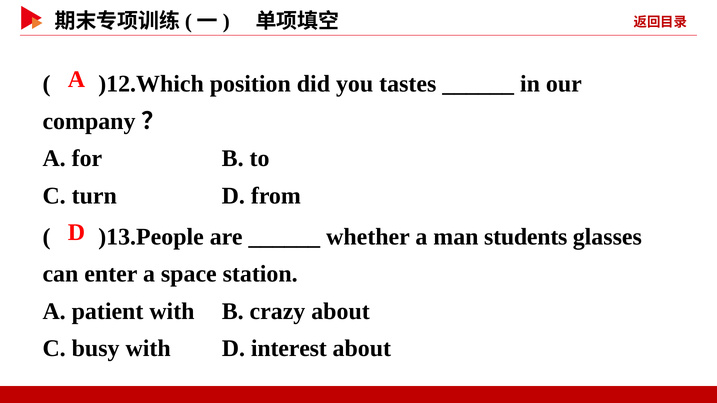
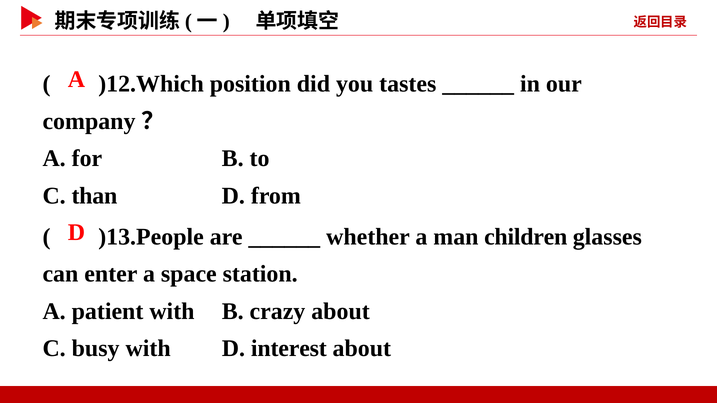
turn: turn -> than (94, 196)
students: students -> children (526, 237)
